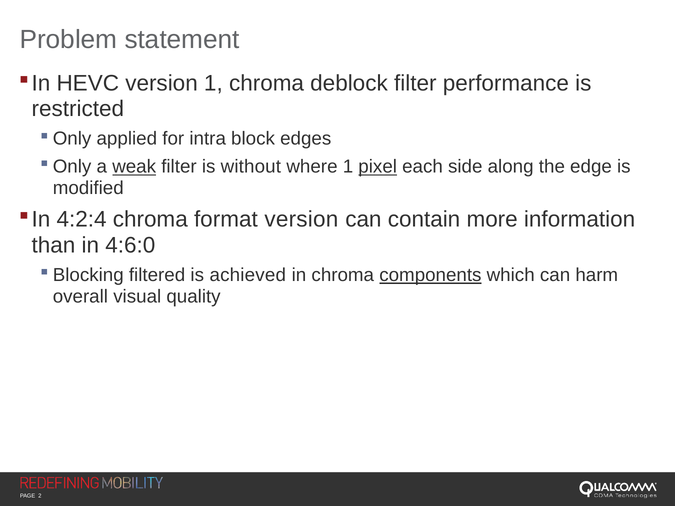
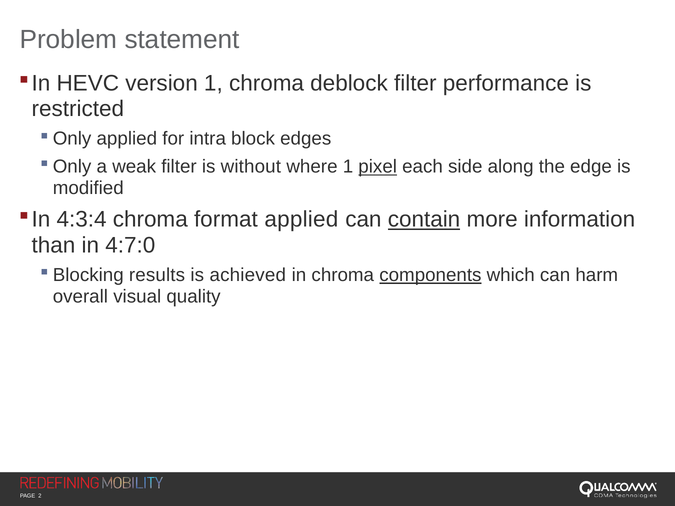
weak underline: present -> none (134, 167)
4:2:4: 4:2:4 -> 4:3:4 (82, 220)
format version: version -> applied (301, 220)
contain underline: none -> present (424, 220)
4:6:0: 4:6:0 -> 4:7:0 (130, 245)
filtered: filtered -> results (157, 275)
